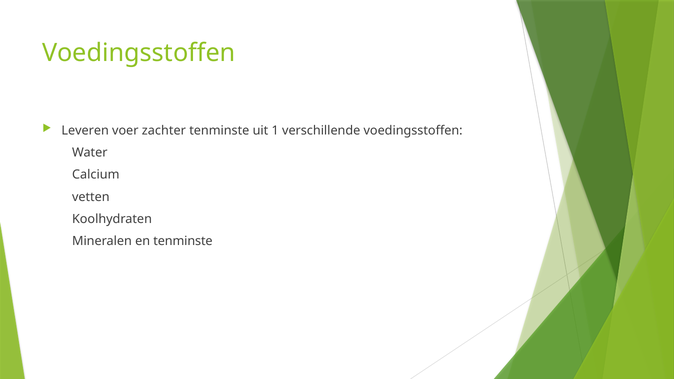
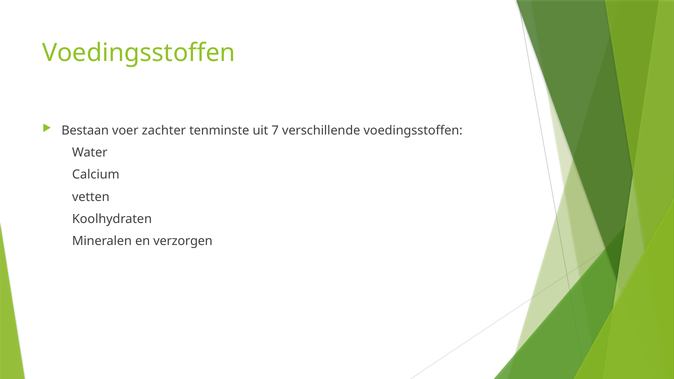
Leveren: Leveren -> Bestaan (85, 130)
1: 1 -> 7 (275, 130)
en tenminste: tenminste -> verzorgen (183, 241)
